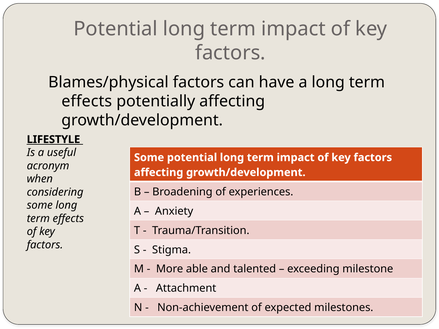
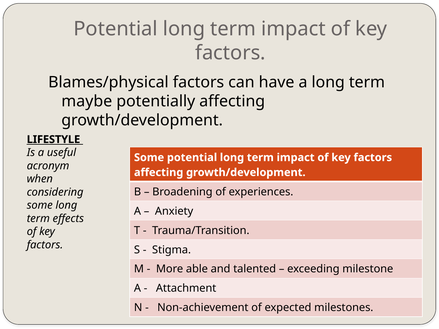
effects: effects -> maybe (87, 101)
